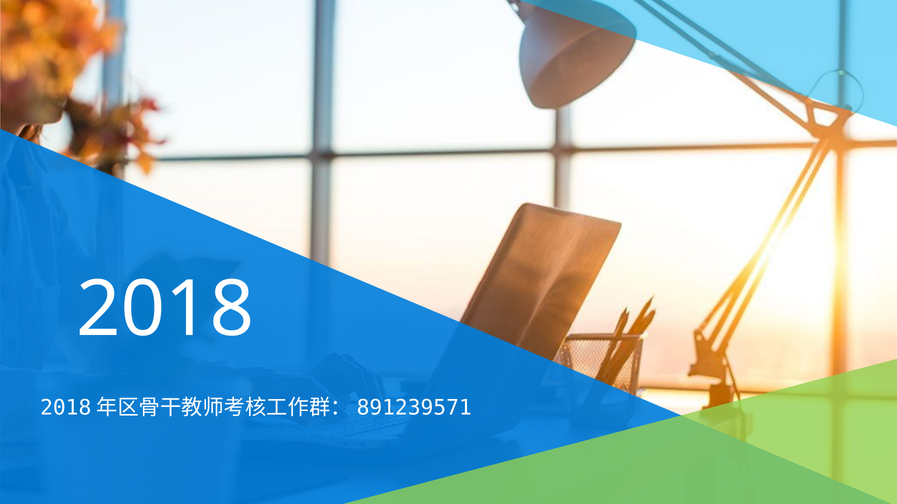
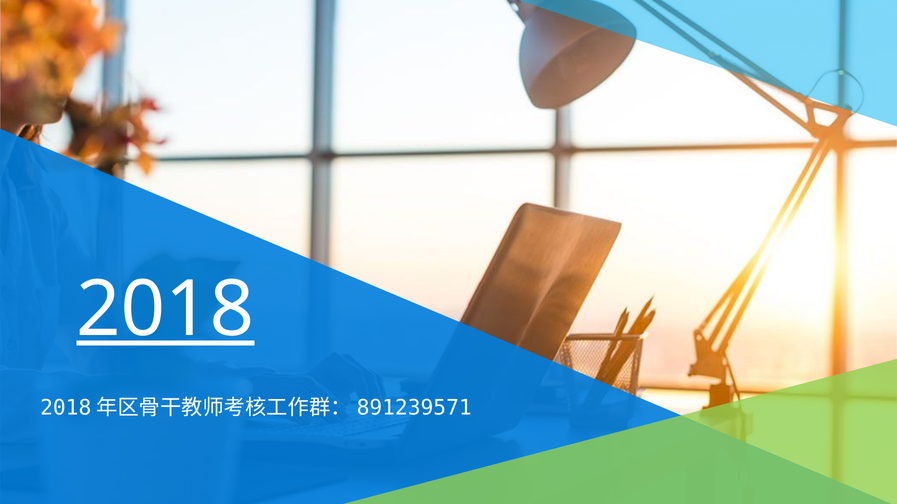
2018 underline: none -> present (165, 310)
